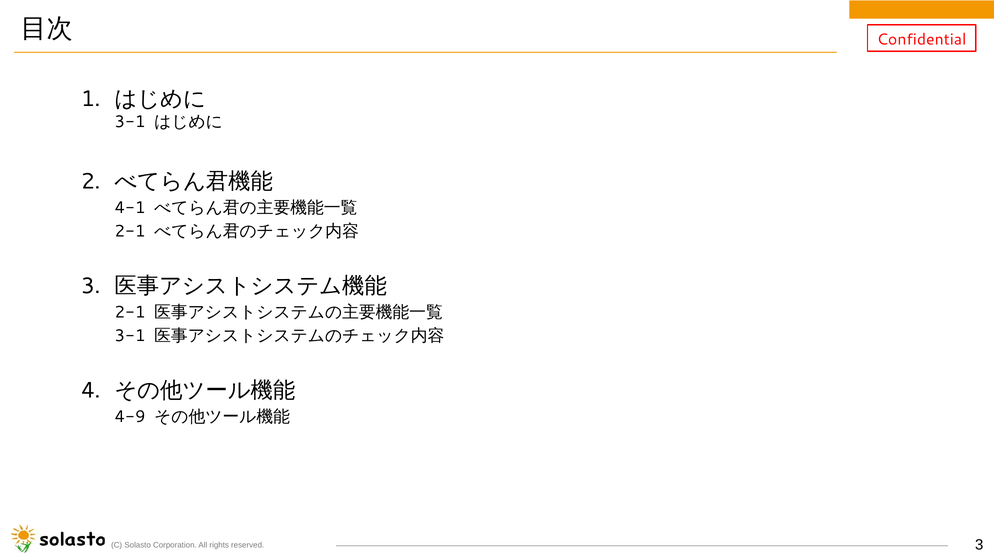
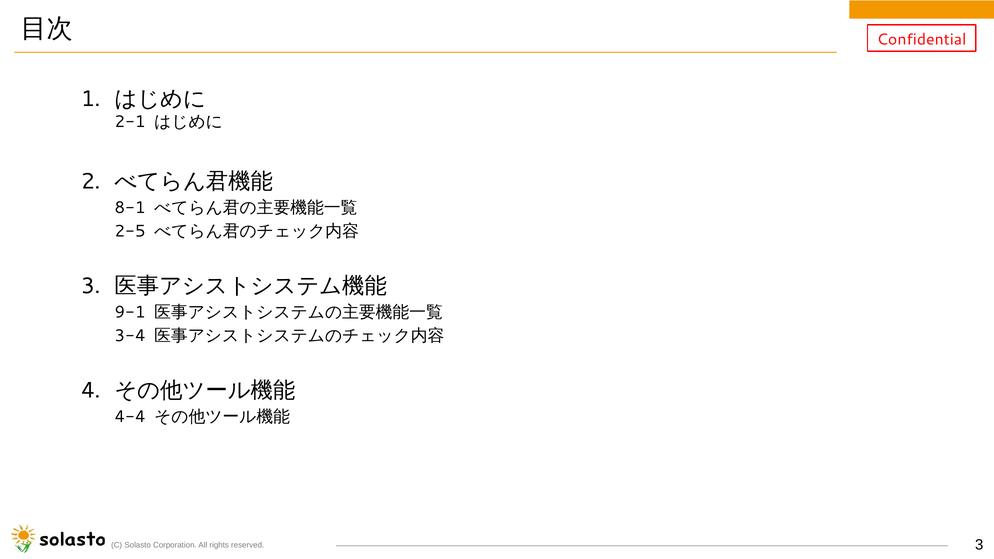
3-1: 3-1 -> 2-1 (130, 122)
4-1: 4-1 -> 8-1 (130, 208)
2-1: 2-1 -> 2-5 (130, 231)
2-1: 2-1 -> 9-1 (130, 312)
3-1: 3-1 -> 3-4 (130, 336)
4-9: 4-9 -> 4-4 (130, 417)
